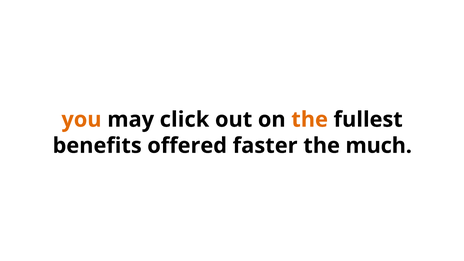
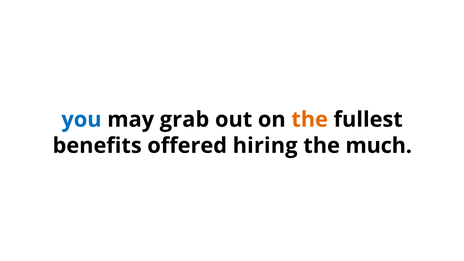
you colour: orange -> blue (82, 120)
click: click -> grab (184, 120)
faster: faster -> hiring (265, 146)
